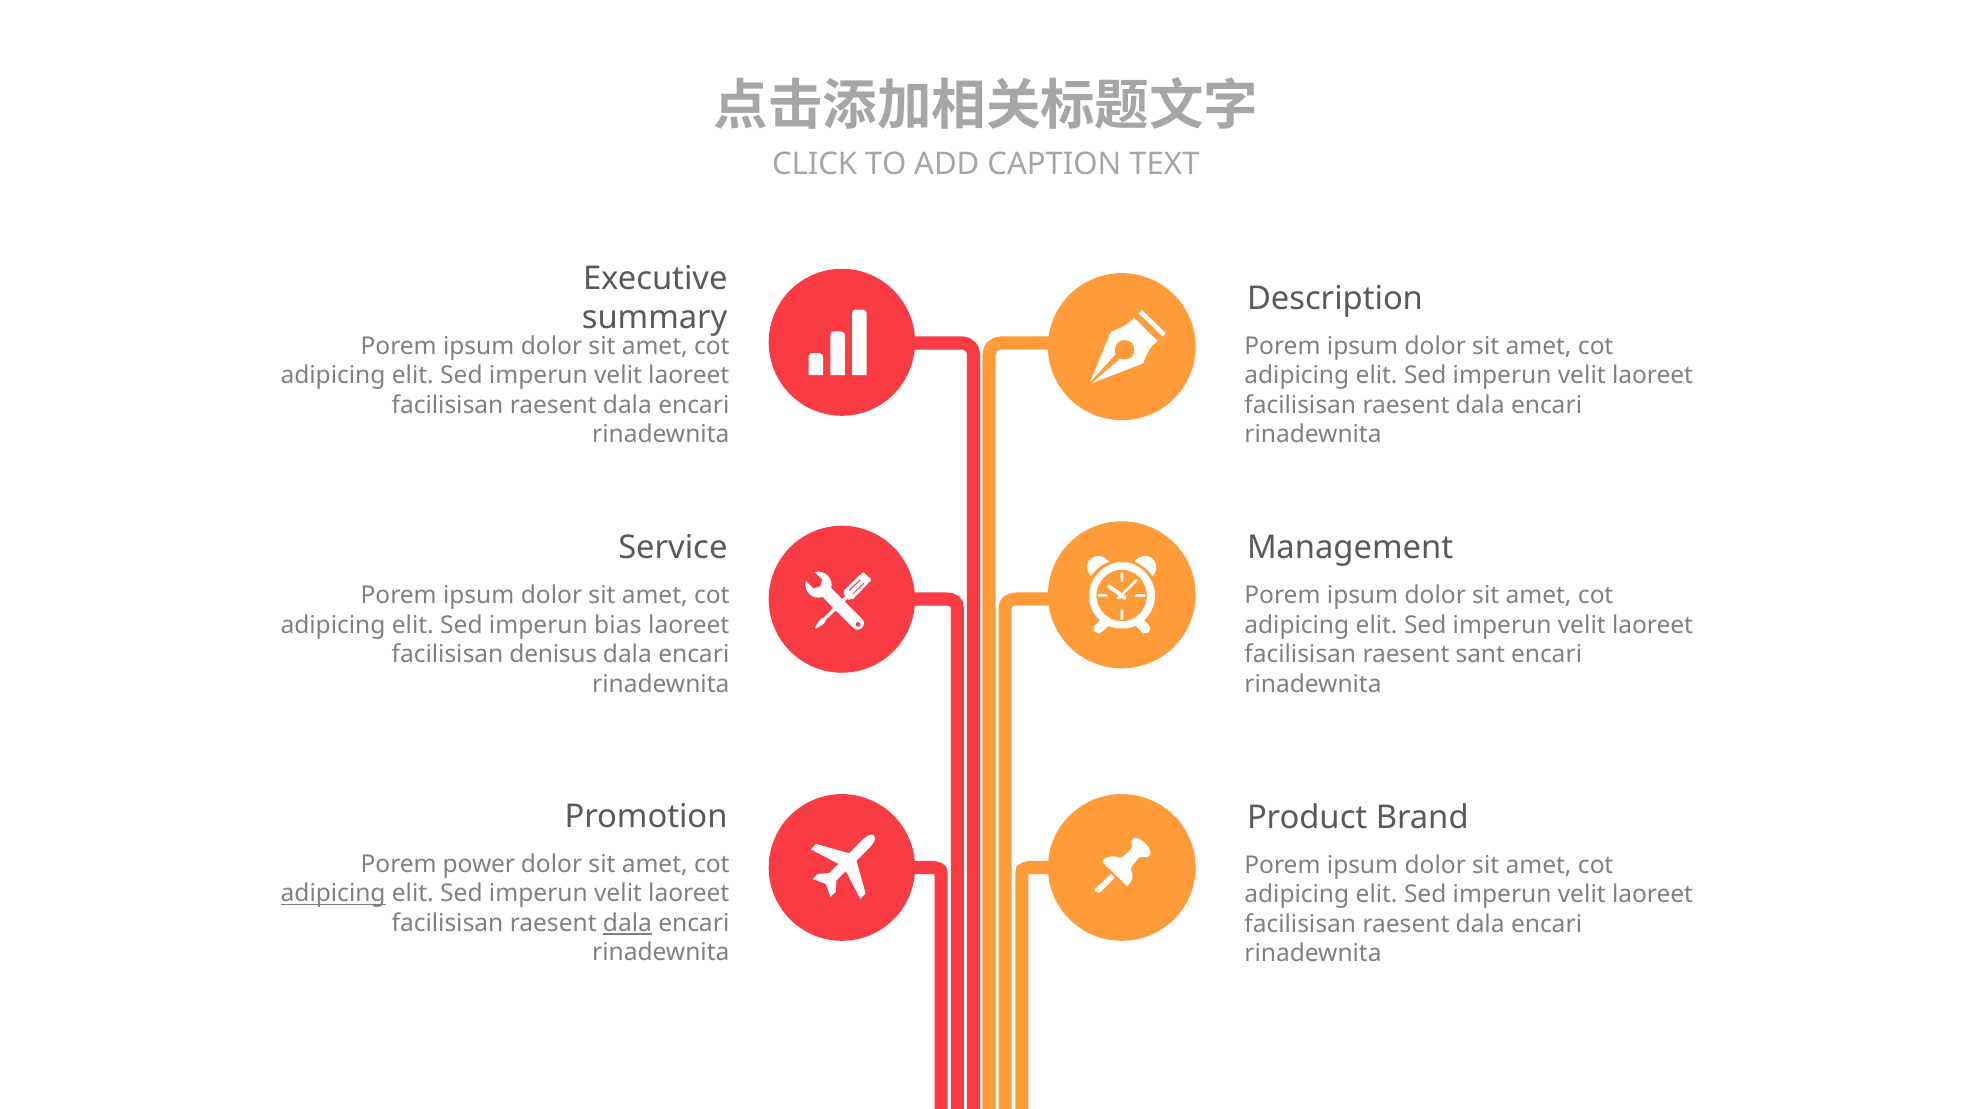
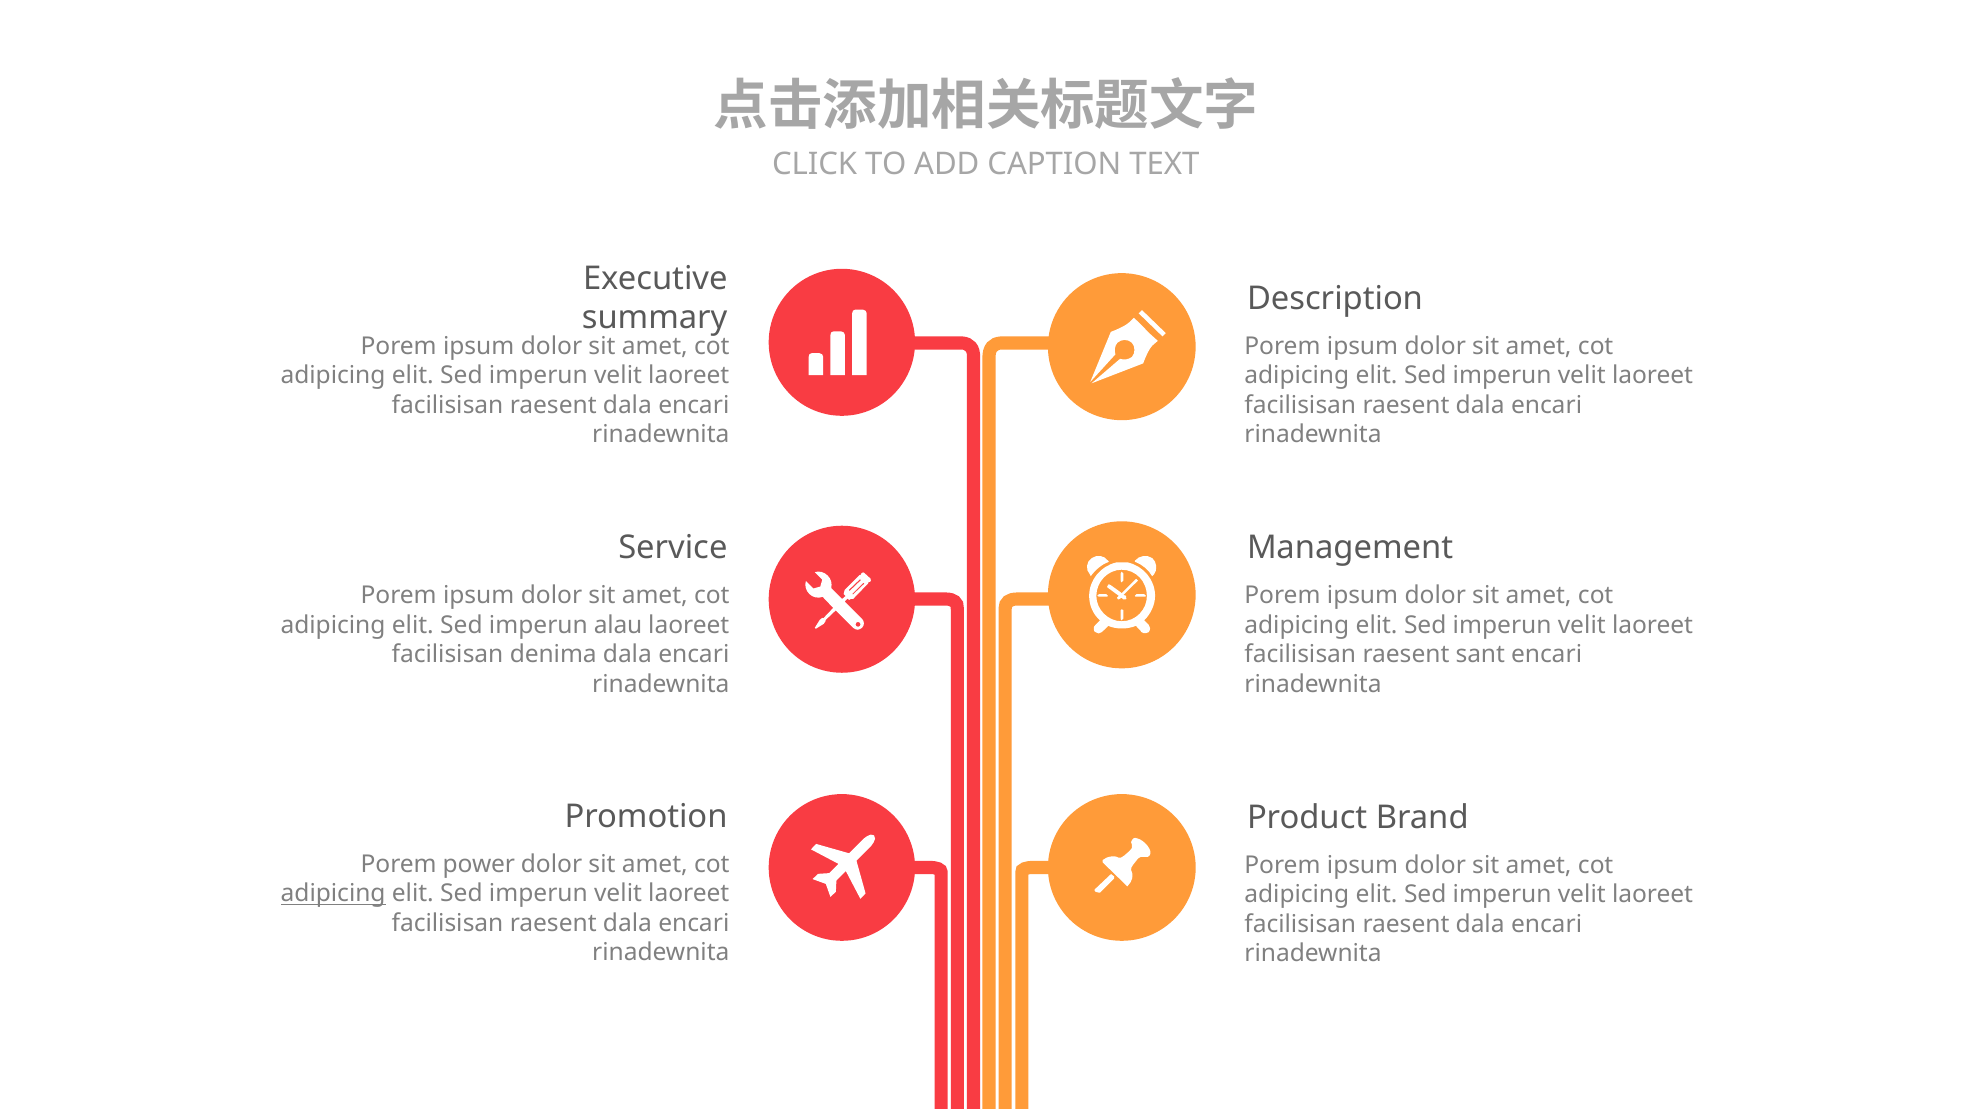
bias: bias -> alau (618, 625)
denisus: denisus -> denima (553, 655)
dala underline: present -> none (627, 923)
